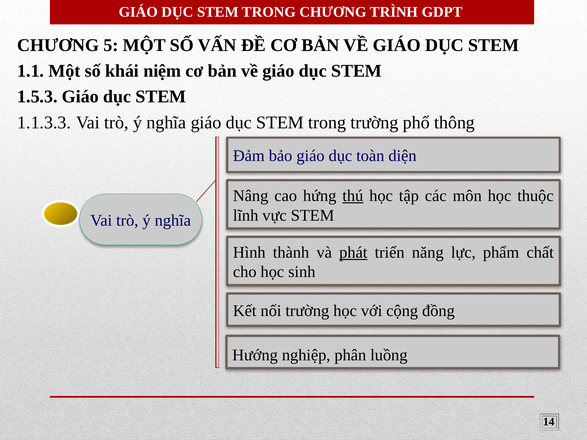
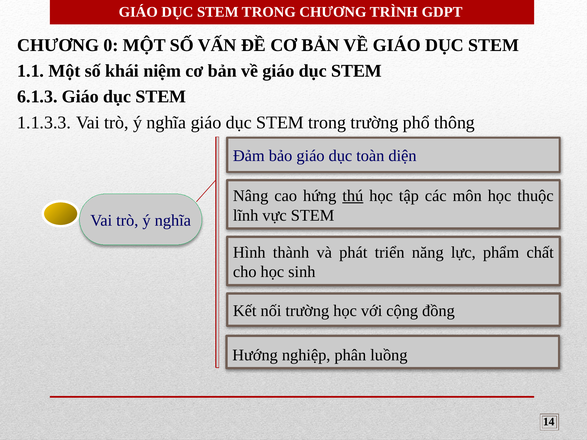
5: 5 -> 0 (111, 45)
1.5.3: 1.5.3 -> 6.1.3 (37, 97)
phát underline: present -> none (353, 253)
